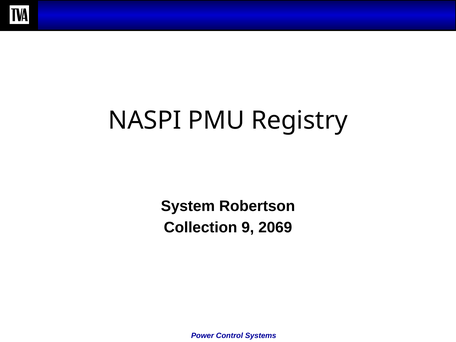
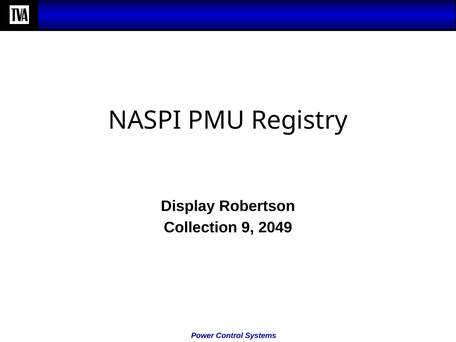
System: System -> Display (188, 206)
2069: 2069 -> 2049 (275, 228)
